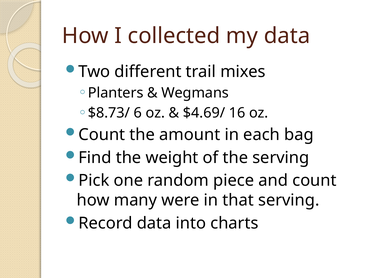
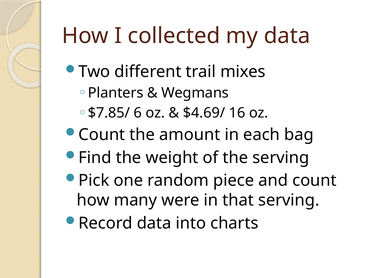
$8.73/: $8.73/ -> $7.85/ (109, 113)
